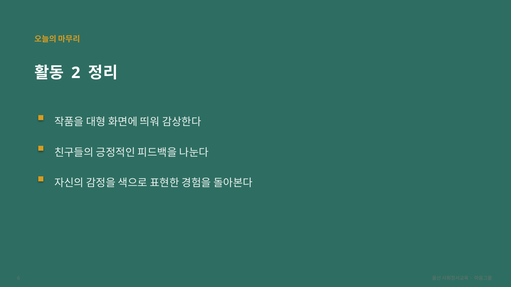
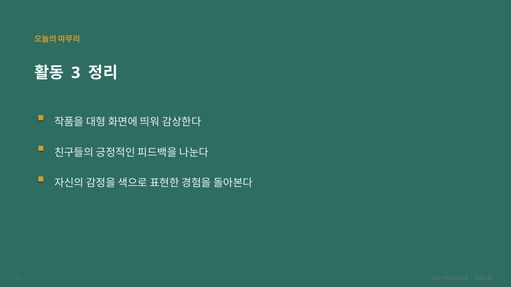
2: 2 -> 3 (76, 73)
